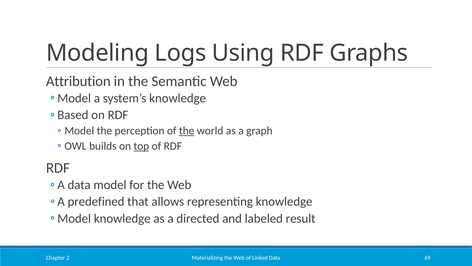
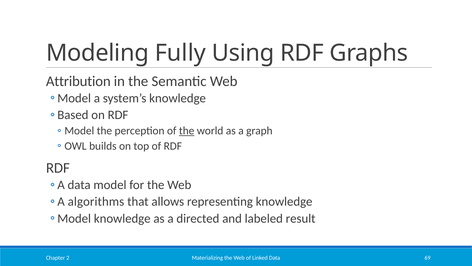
Logs: Logs -> Fully (180, 53)
top underline: present -> none (141, 146)
predefined: predefined -> algorithms (96, 201)
